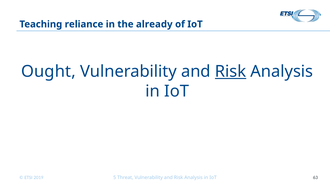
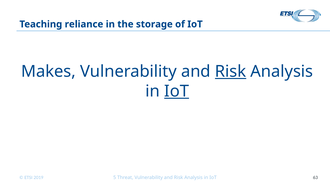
already: already -> storage (154, 24)
Ought: Ought -> Makes (48, 72)
IoT underline: none -> present (177, 92)
